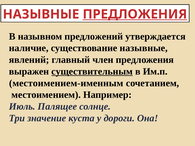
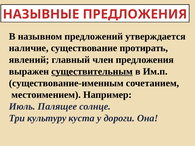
ПРЕДЛОЖЕНИЯ underline: present -> none (135, 14)
существование назывные: назывные -> протирать (144, 48)
местоимением-именным: местоимением-именным -> существование-именным (66, 83)
значение: значение -> культуру (47, 118)
